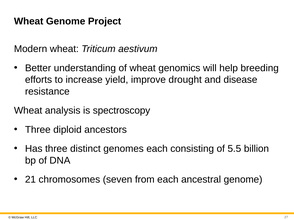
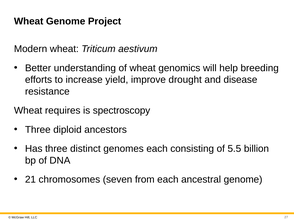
analysis: analysis -> requires (63, 111)
